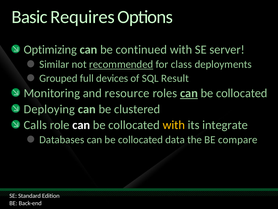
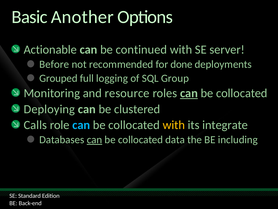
Requires: Requires -> Another (82, 17)
Optimizing: Optimizing -> Actionable (50, 50)
Similar: Similar -> Before (54, 64)
recommended underline: present -> none (121, 64)
class: class -> done (181, 64)
devices: devices -> logging (112, 78)
Result: Result -> Group (175, 78)
can colour: white -> light blue (81, 125)
can underline: none -> present (94, 139)
compare: compare -> including (238, 139)
